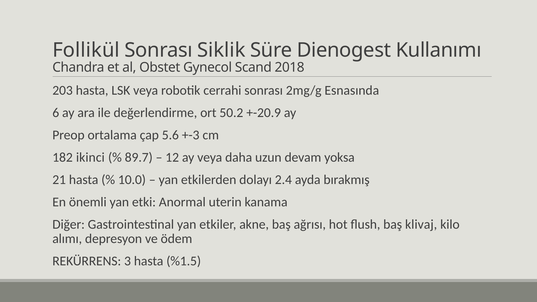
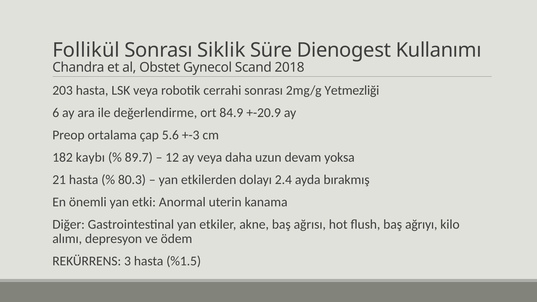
Esnasında: Esnasında -> Yetmezliği (352, 90)
50.2: 50.2 -> 84.9 (231, 113)
ikinci: ikinci -> kaybı (90, 157)
10.0: 10.0 -> 80.3 (132, 180)
klivaj: klivaj -> ağrıyı (421, 224)
